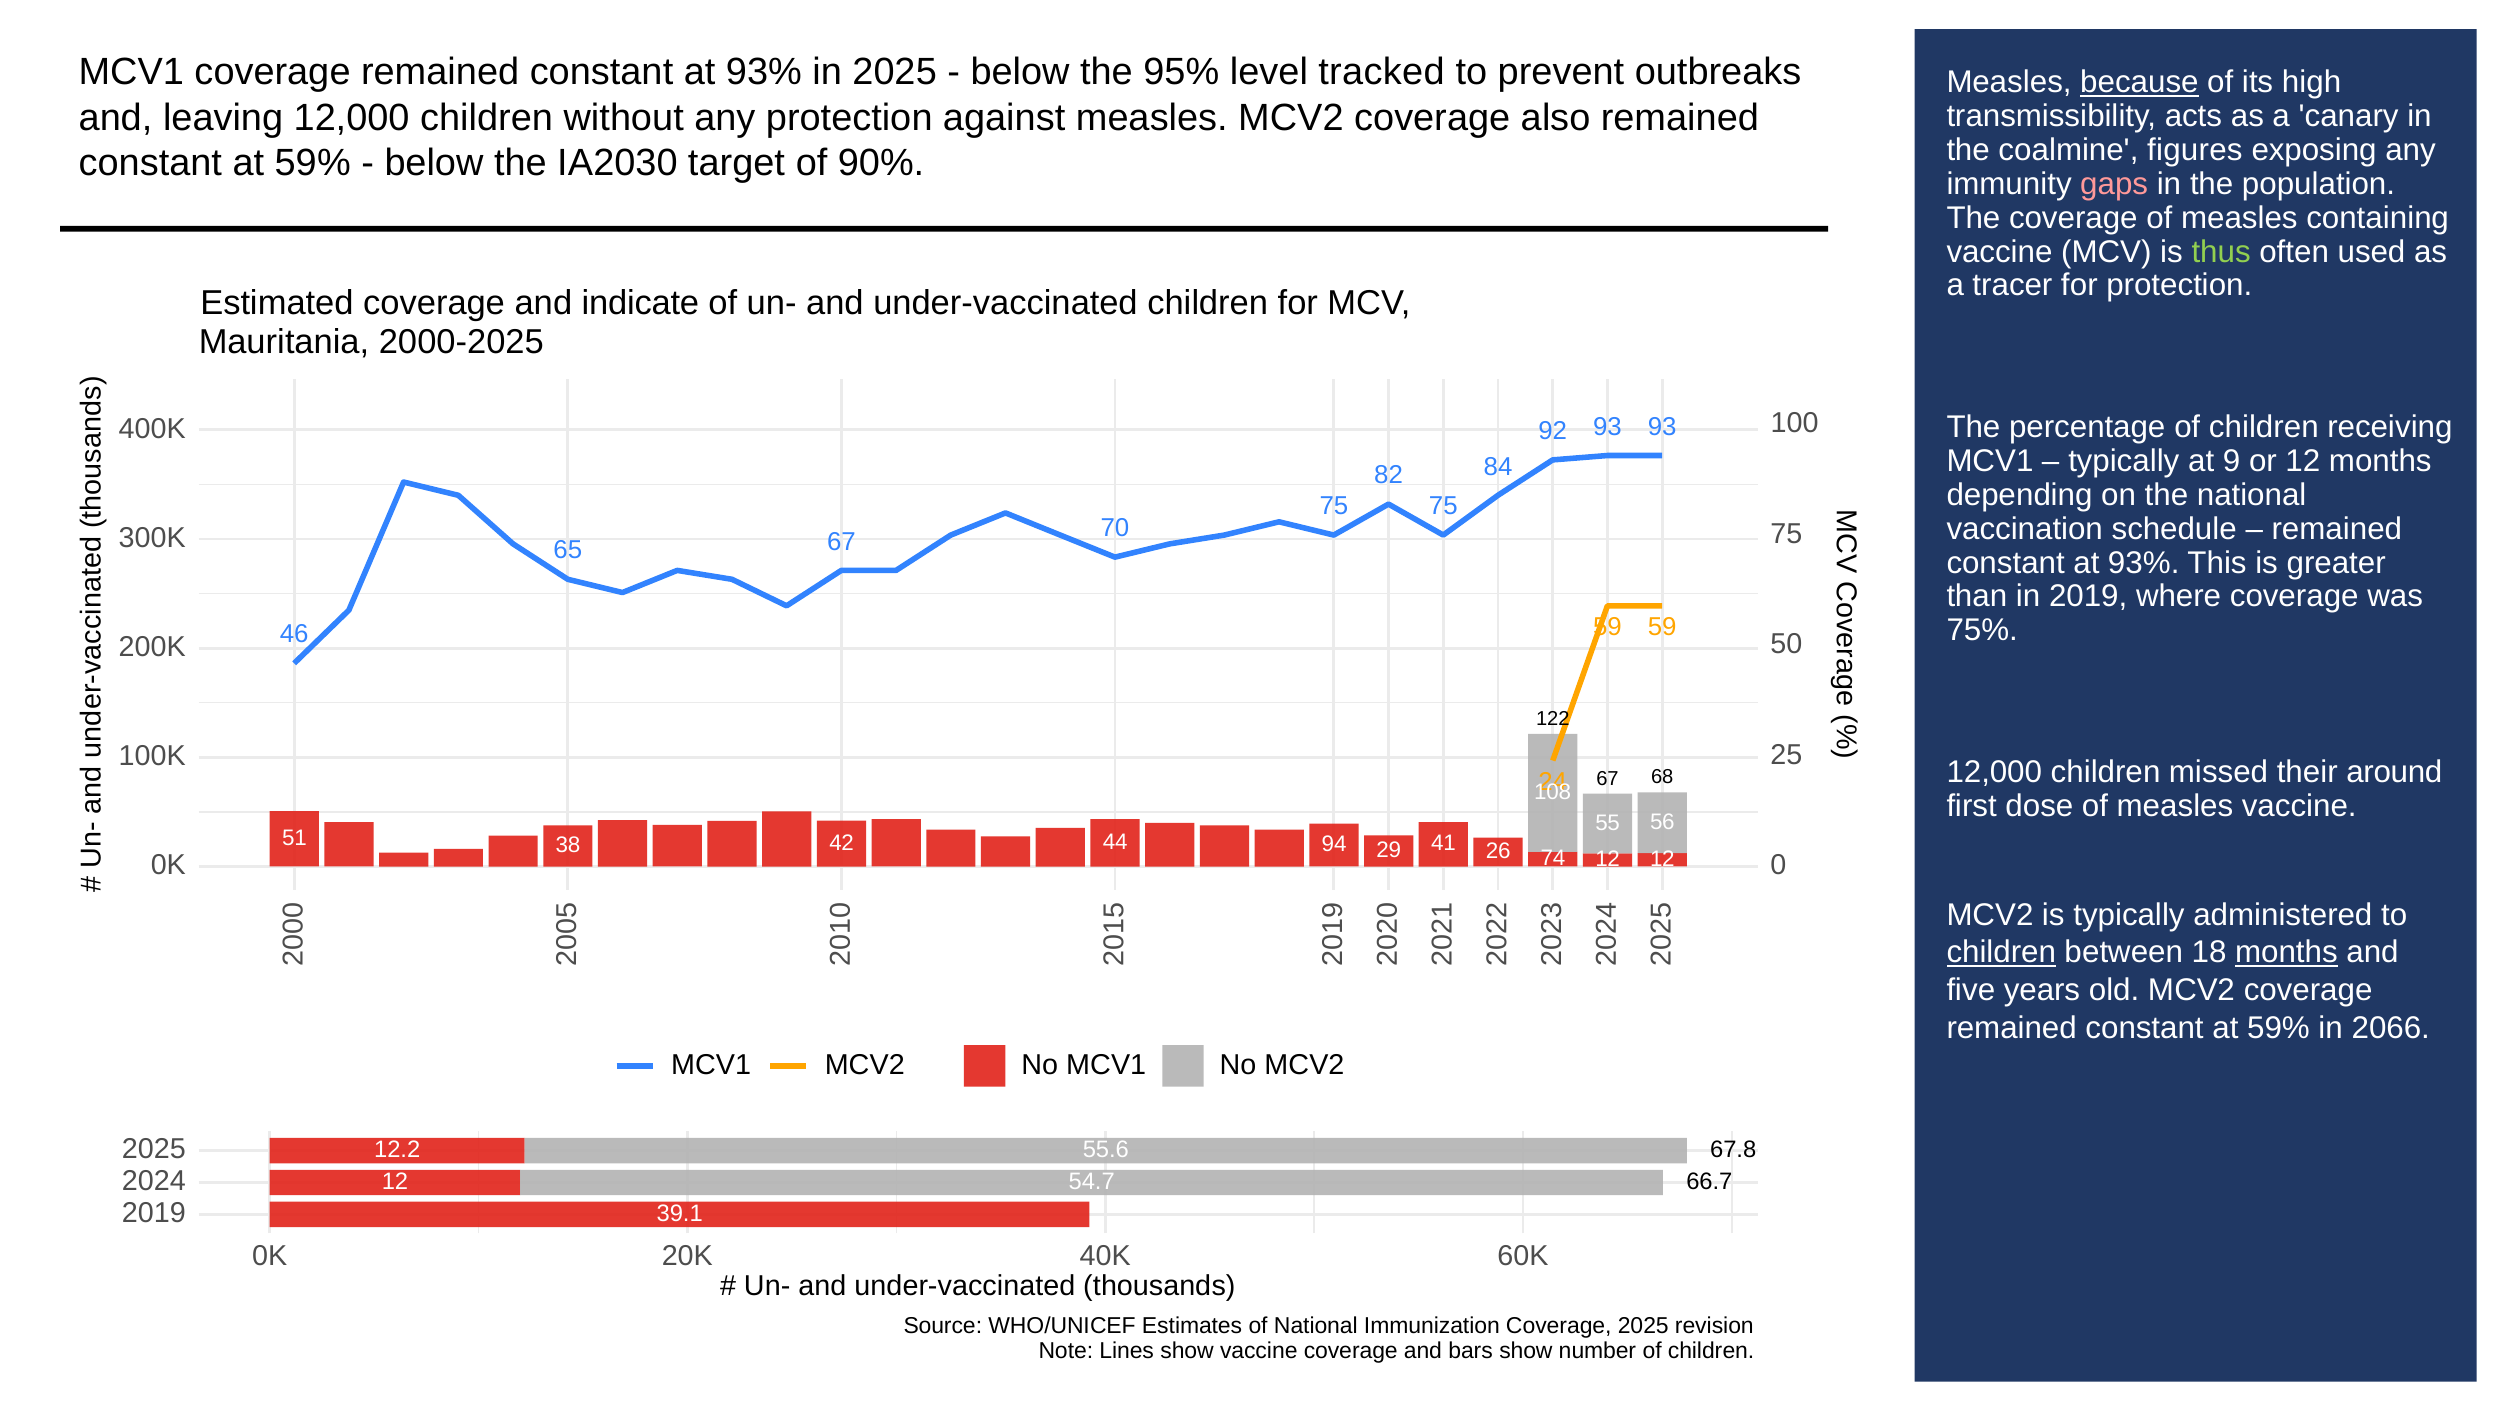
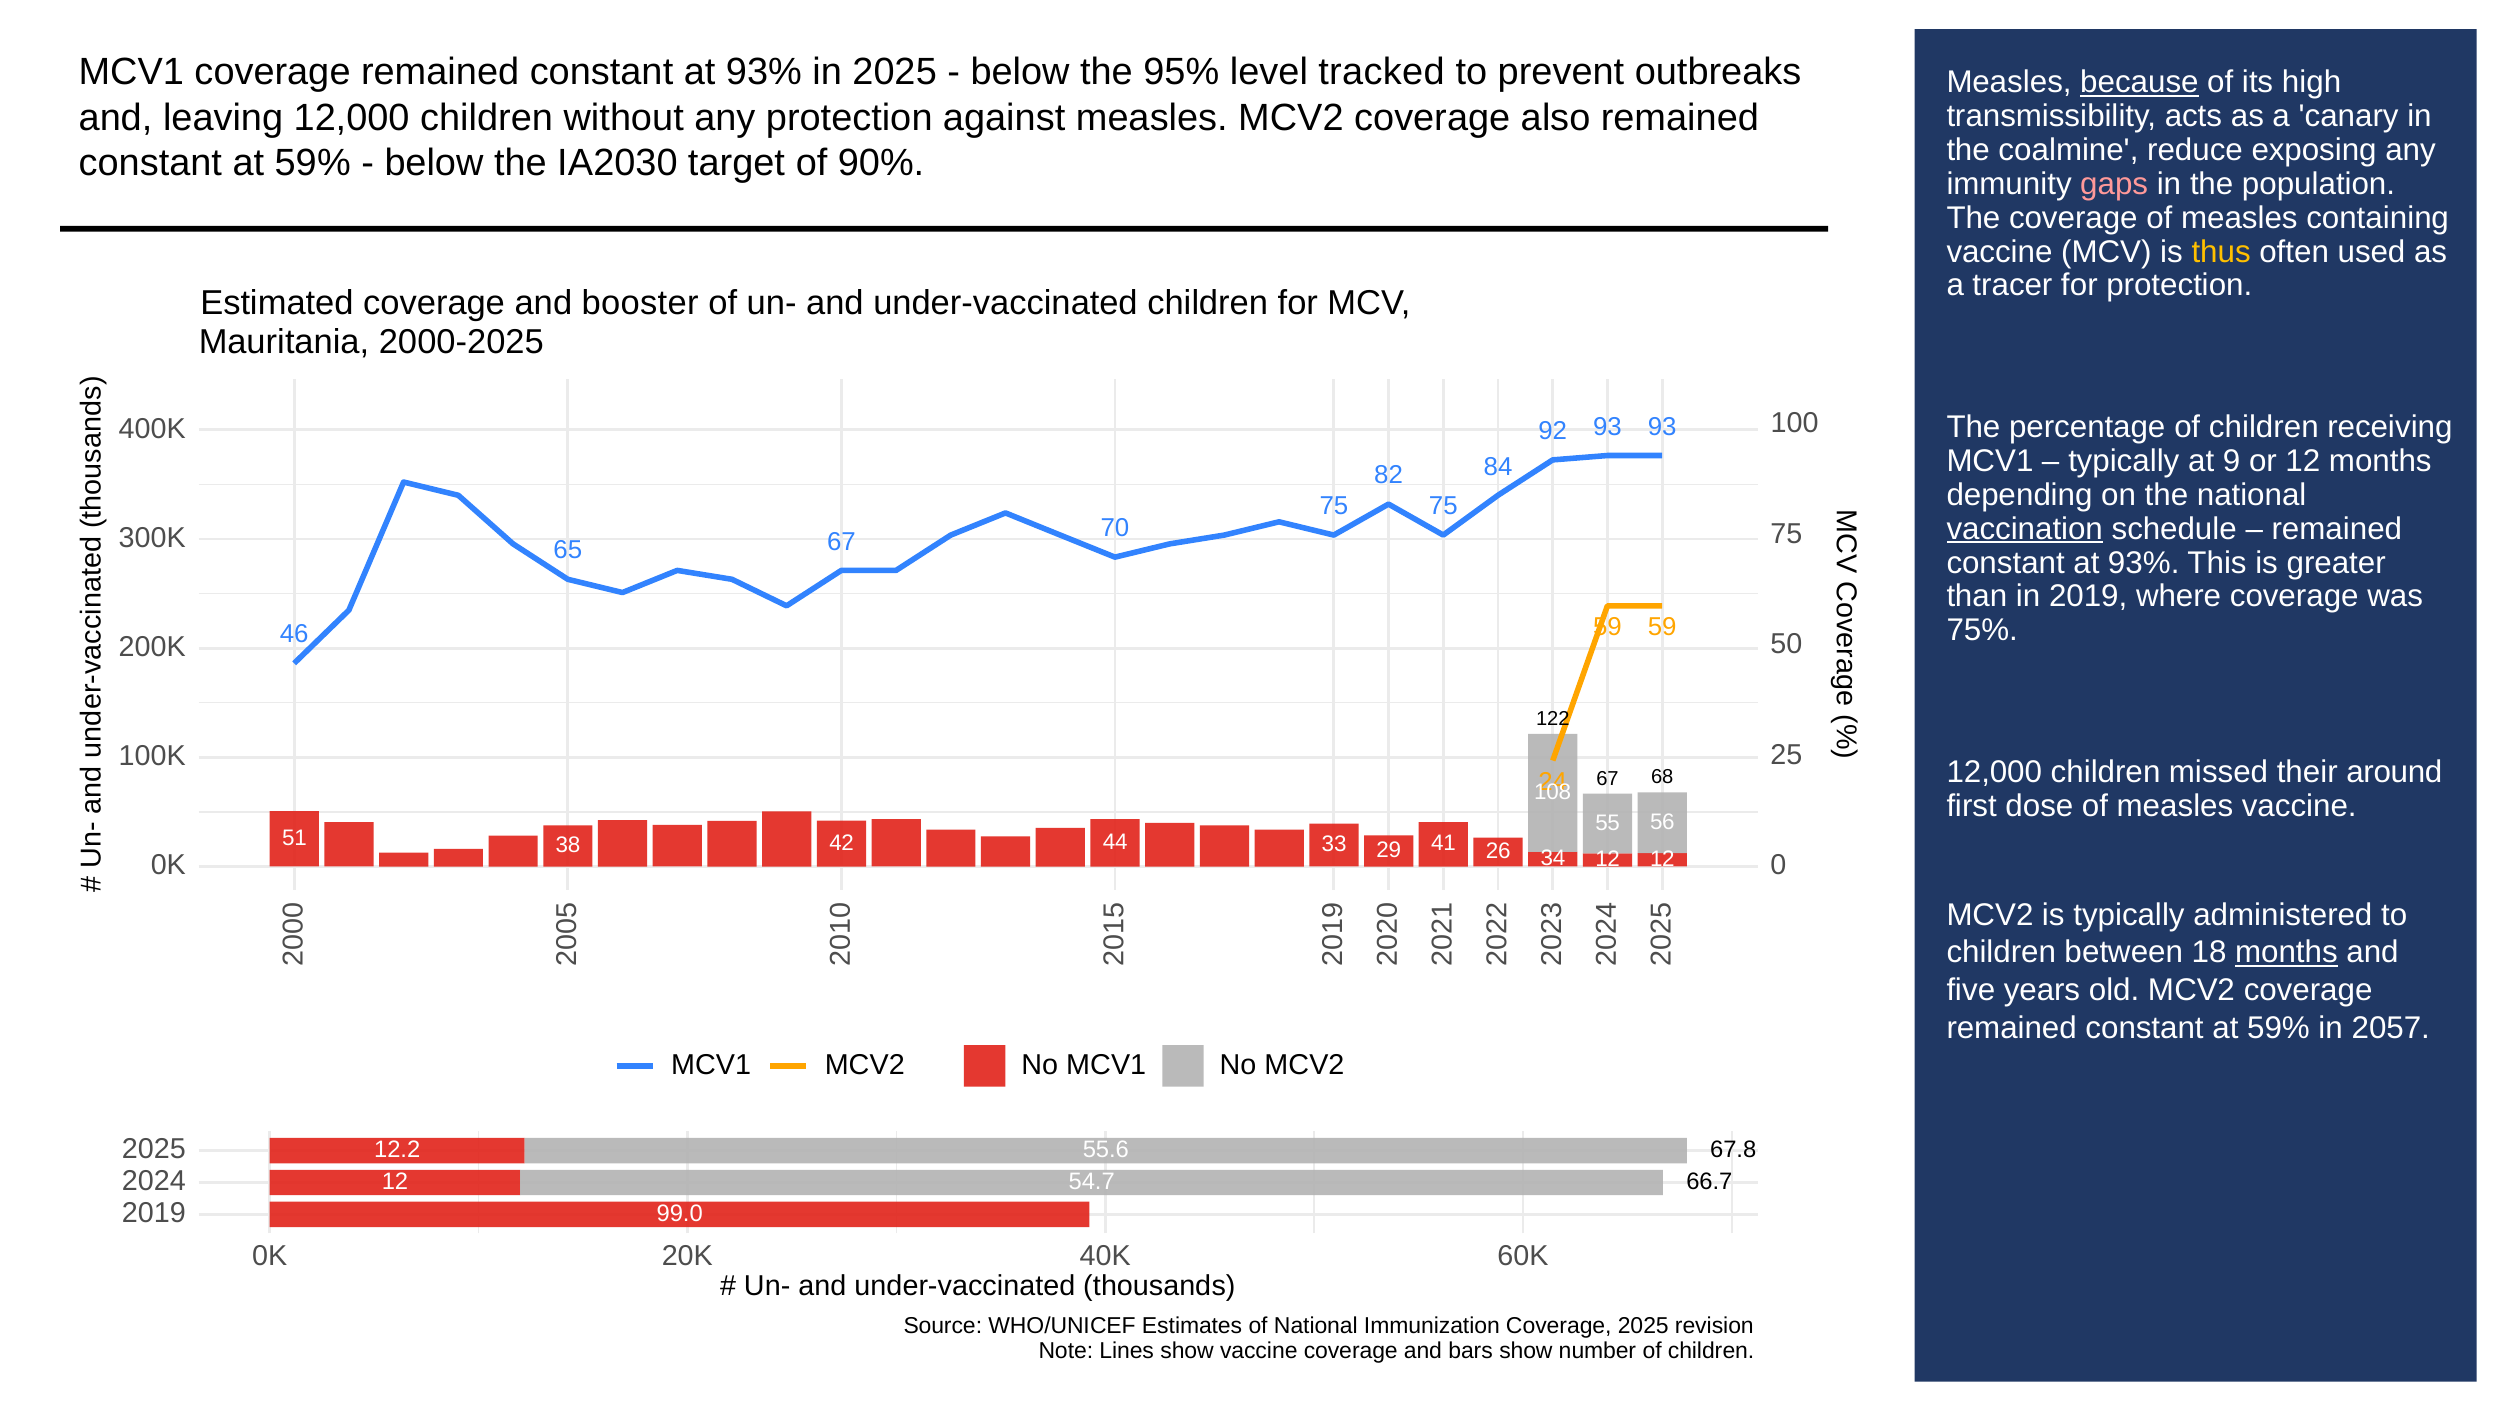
figures: figures -> reduce (2195, 150)
thus colour: light green -> yellow (2221, 252)
indicate: indicate -> booster (640, 303)
vaccination underline: none -> present (2025, 529)
94: 94 -> 33 (1334, 844)
74: 74 -> 34 (1553, 858)
children underline: present -> none (2001, 952)
2066: 2066 -> 2057 (2391, 1028)
39.1: 39.1 -> 99.0 (680, 1213)
